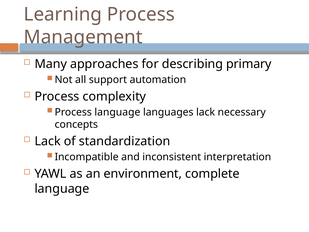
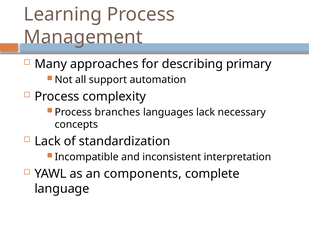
Process language: language -> branches (117, 112)
environment: environment -> components (143, 174)
